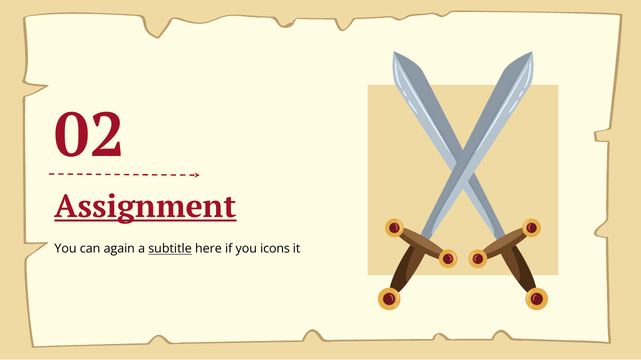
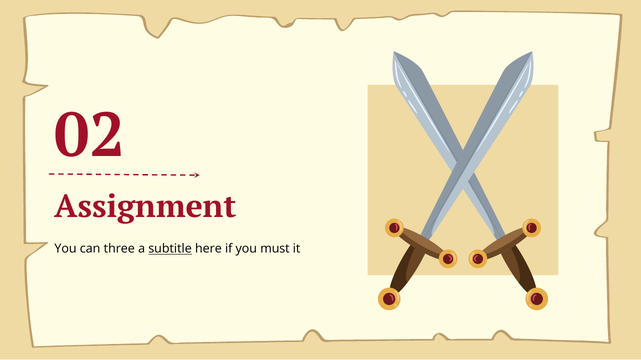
Assignment underline: present -> none (145, 207)
again: again -> three (119, 249)
icons: icons -> must (275, 249)
